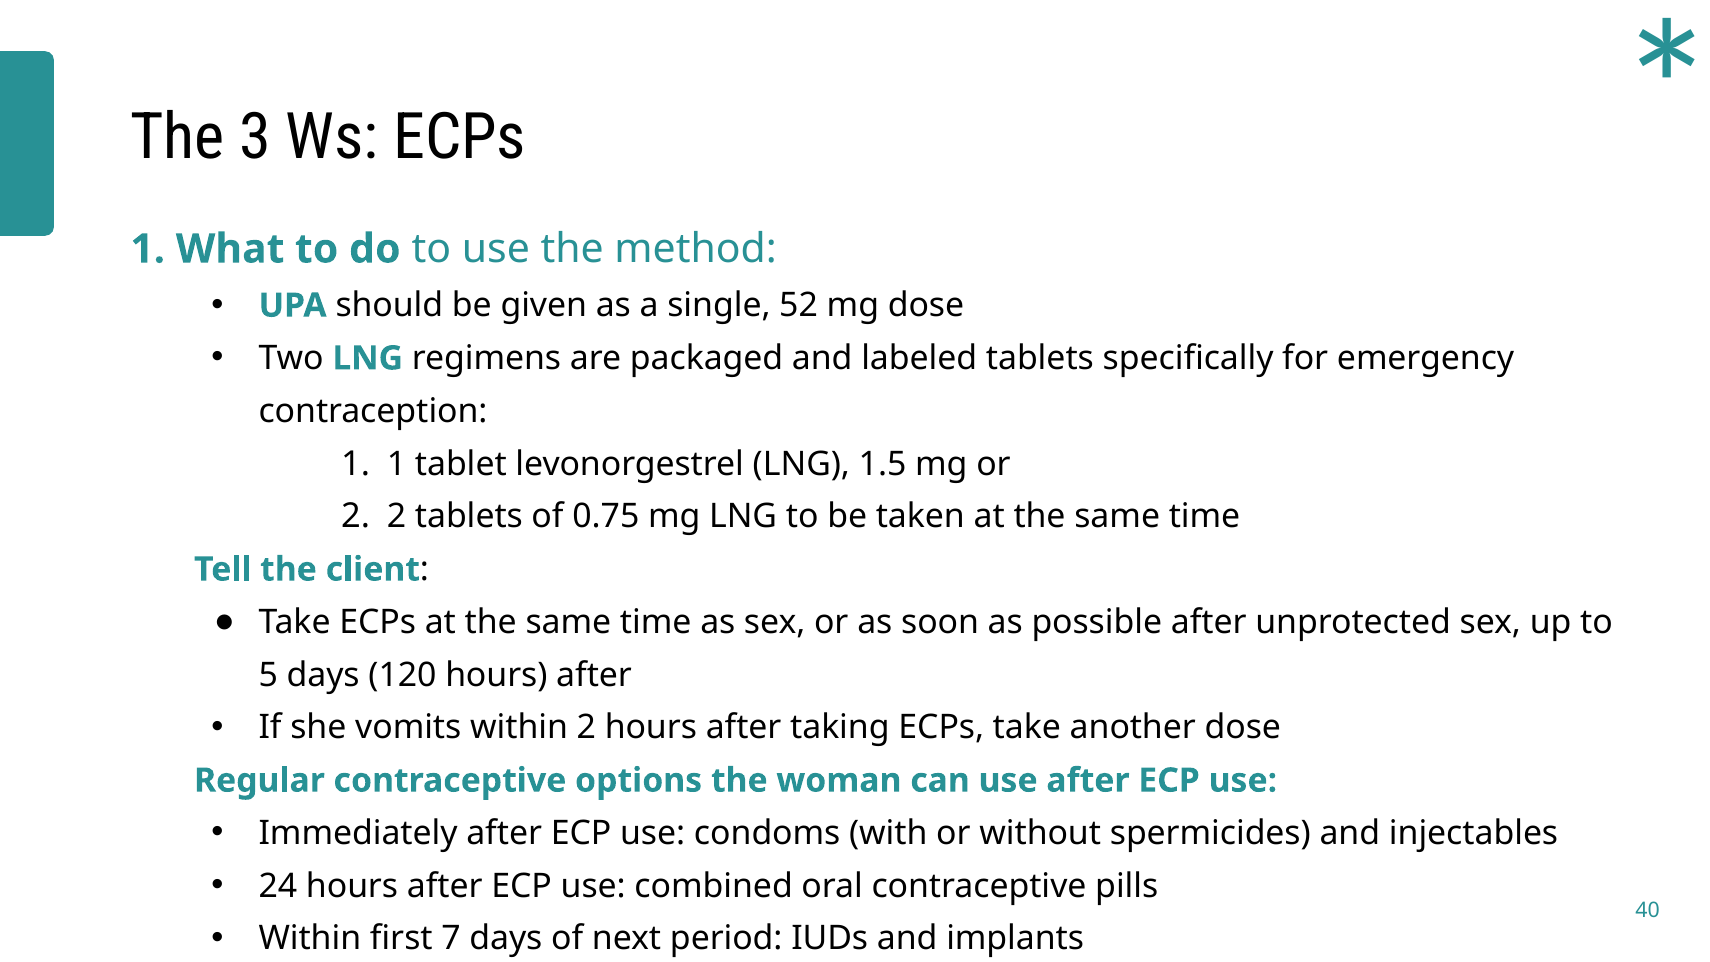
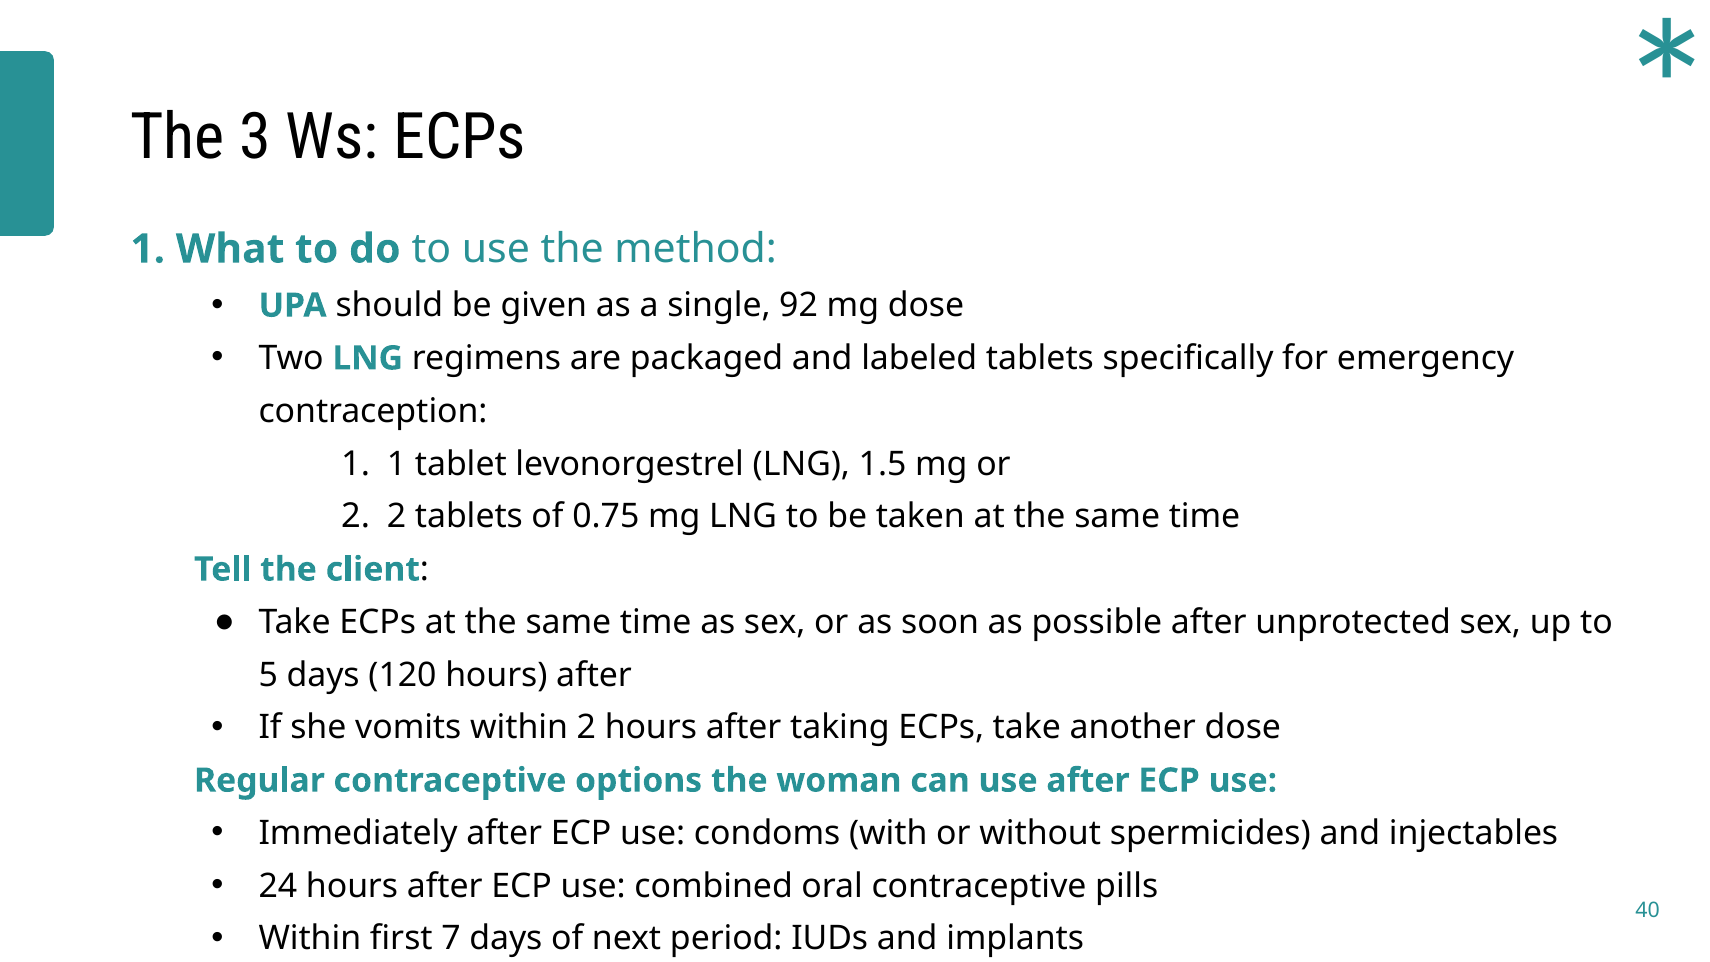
52: 52 -> 92 (799, 306)
